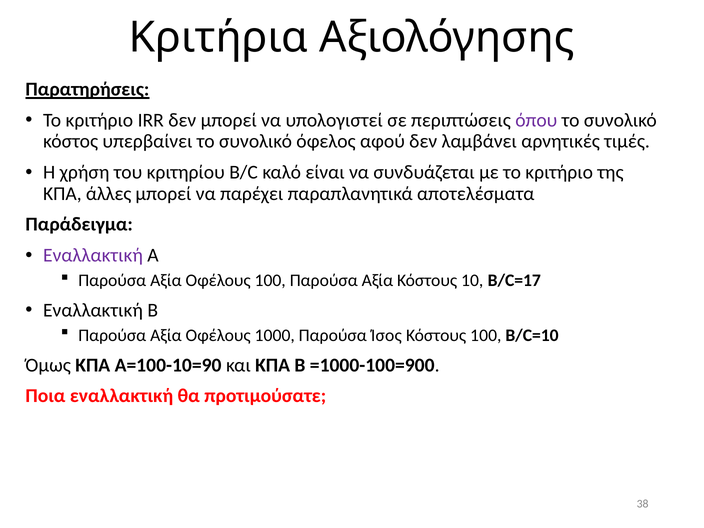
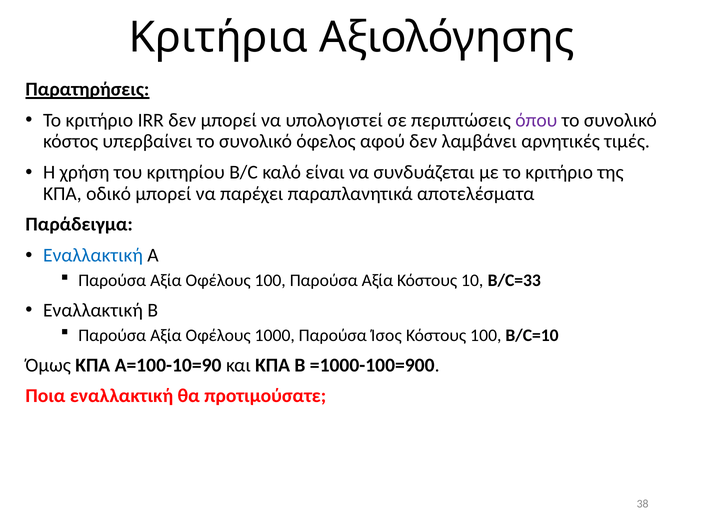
άλλες: άλλες -> οδικό (109, 194)
Εναλλακτική colour: purple -> blue (93, 255)
B/C=17: B/C=17 -> B/C=33 (514, 280)
